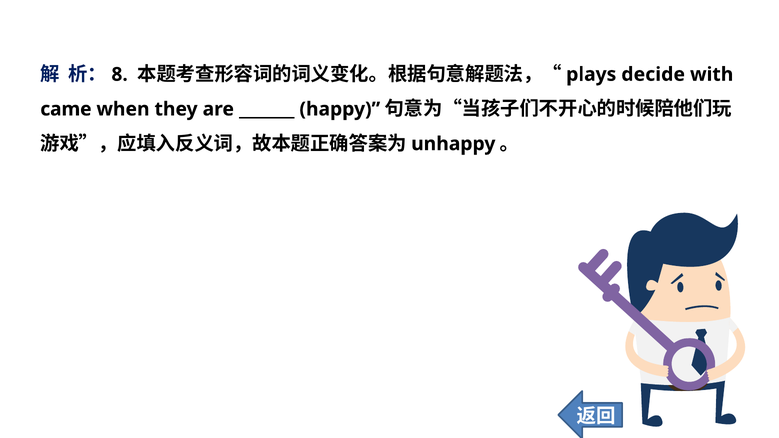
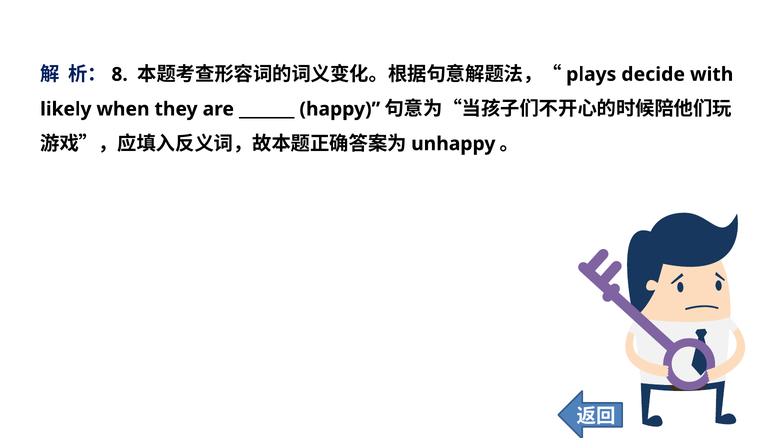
came: came -> likely (66, 109)
